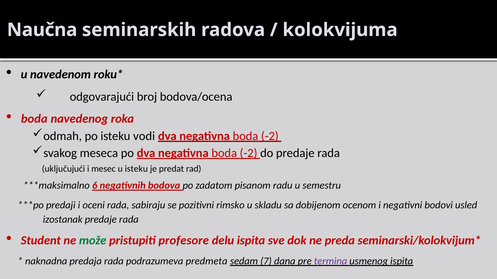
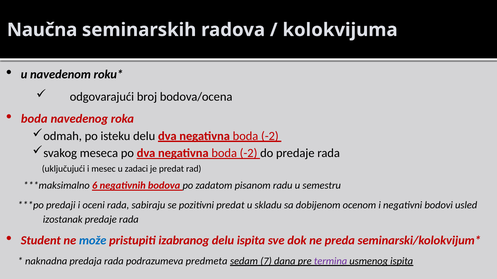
isteku vodi: vodi -> delu (144, 136)
u isteku: isteku -> zadaci (136, 169)
pozitivni rimsko: rimsko -> predat (230, 205)
može colour: green -> blue (93, 241)
profesore: profesore -> izabranog (184, 241)
